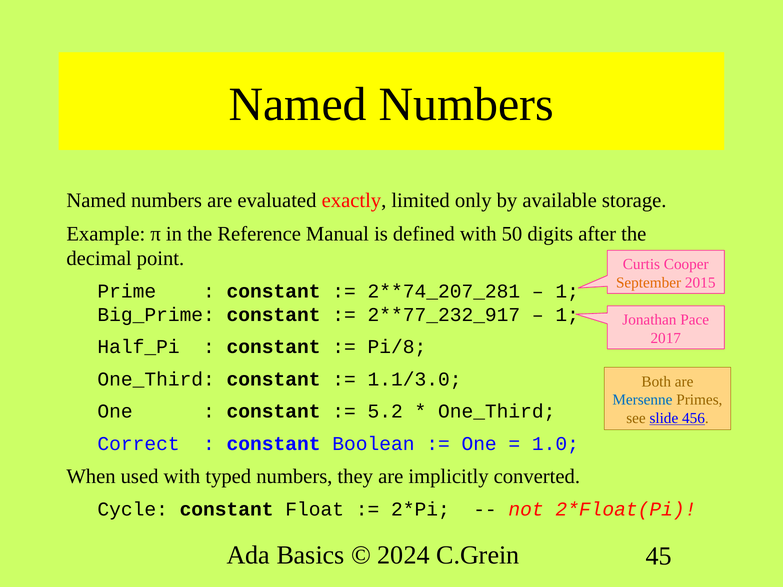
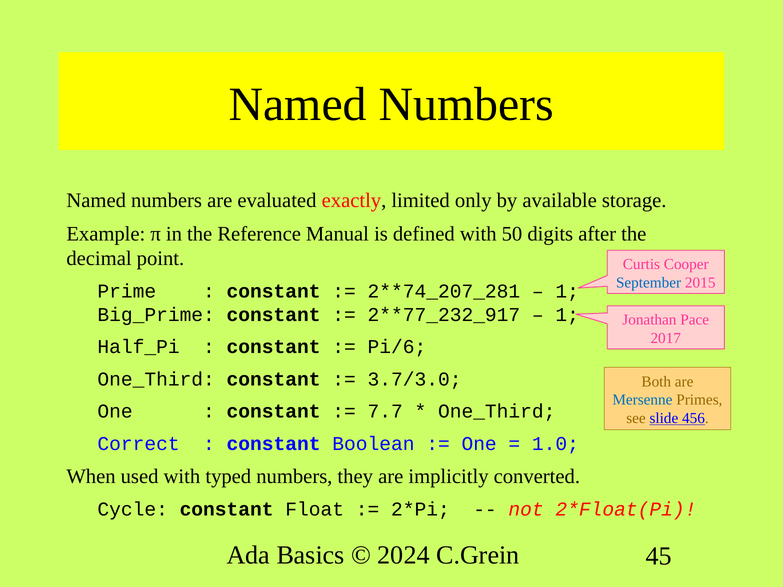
September colour: orange -> blue (649, 283)
Pi/8: Pi/8 -> Pi/6 (397, 347)
1.1/3.0: 1.1/3.0 -> 3.7/3.0 (415, 379)
5.2: 5.2 -> 7.7 (385, 412)
